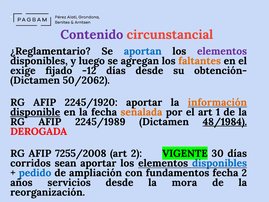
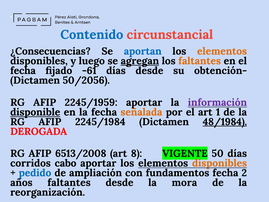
Contenido colour: purple -> blue (92, 35)
¿Reglamentario: ¿Reglamentario -> ¿Consecuencias (50, 51)
elementos colour: purple -> orange (222, 51)
agregan underline: none -> present (140, 61)
exige: exige -> fecha (23, 71)
-12: -12 -> -61 (89, 71)
50/2062: 50/2062 -> 50/2056 (86, 80)
2245/1920: 2245/1920 -> 2245/1959 (91, 102)
información colour: orange -> purple (217, 102)
2245/1989: 2245/1989 -> 2245/1984 (100, 122)
7255/2008: 7255/2008 -> 6513/2008 (81, 153)
art 2: 2 -> 8 (136, 153)
30: 30 -> 50 (218, 153)
sean: sean -> cabo (66, 163)
disponibles colour: blue -> orange (220, 163)
años servicios: servicios -> faltantes (69, 182)
